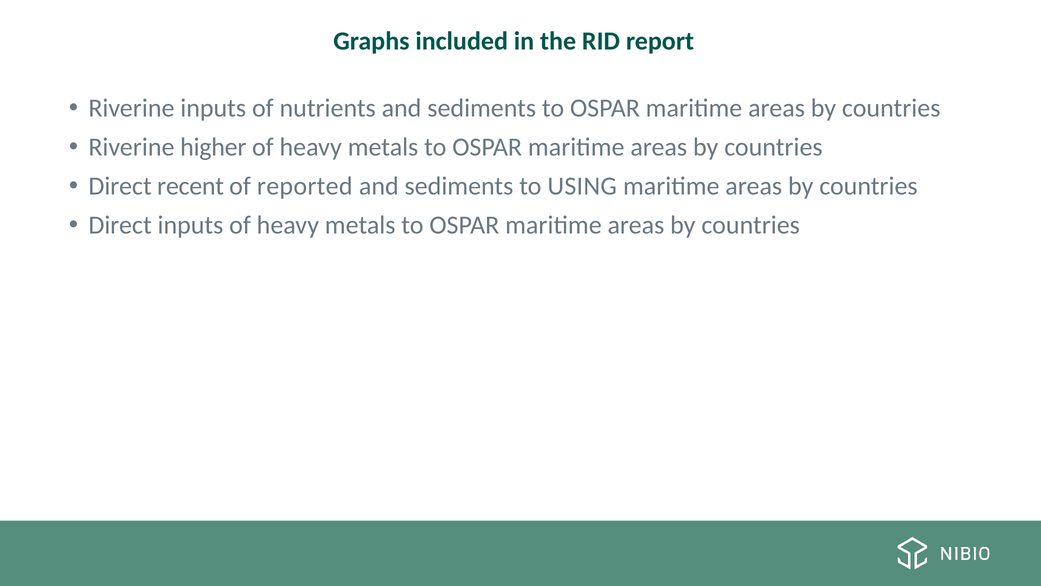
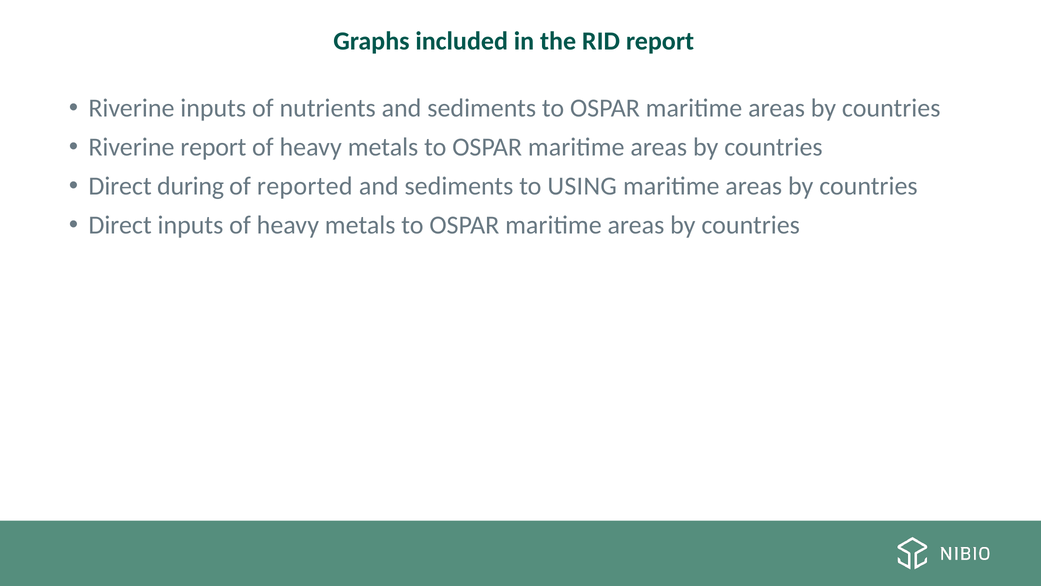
Riverine higher: higher -> report (213, 147)
recent: recent -> during (191, 186)
